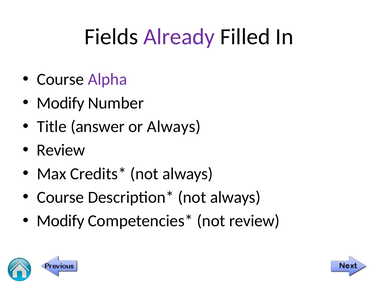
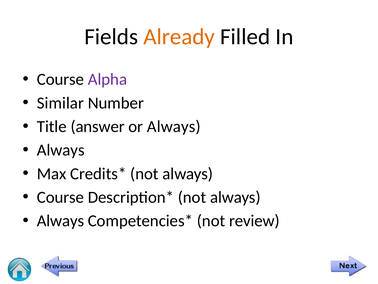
Already colour: purple -> orange (179, 37)
Modify: Modify -> Similar (60, 103)
Review: Review -> Always (61, 150)
Modify: Modify -> Always (60, 220)
